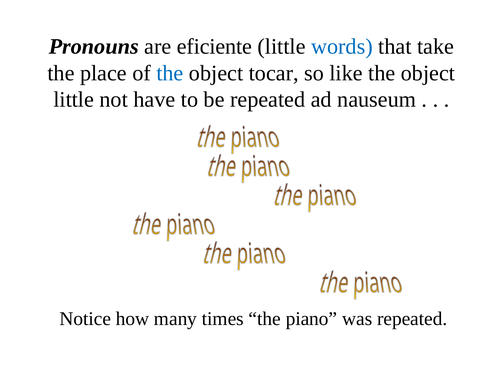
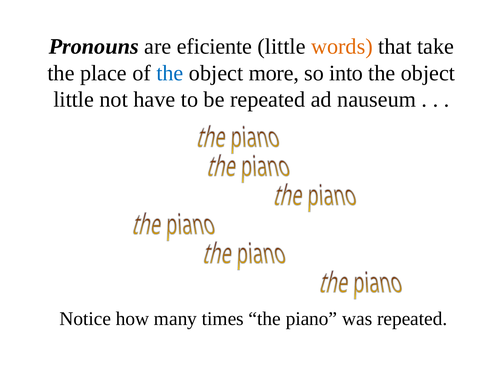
words colour: blue -> orange (342, 46)
tocar: tocar -> more (274, 73)
like: like -> into (346, 73)
